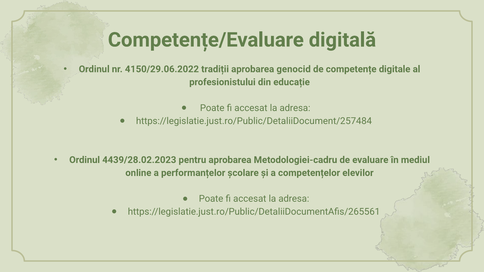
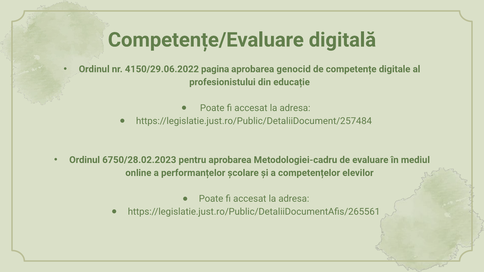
tradiții: tradiții -> pagina (215, 69)
4439/28.02.2023: 4439/28.02.2023 -> 6750/28.02.2023 (139, 160)
